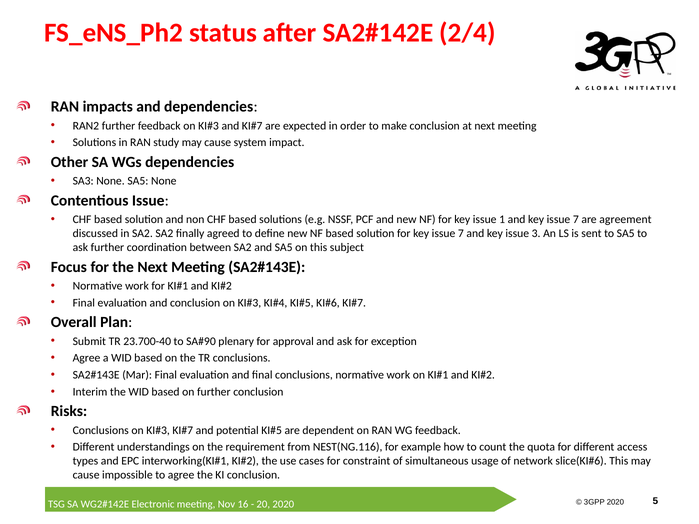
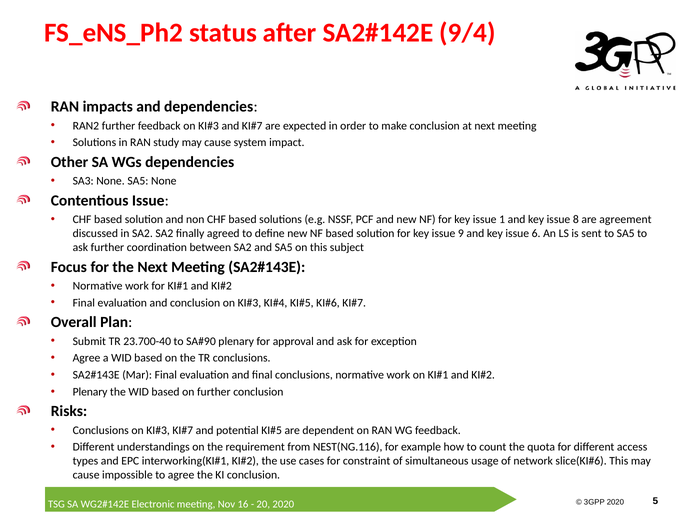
2/4: 2/4 -> 9/4 (467, 33)
and key issue 7: 7 -> 8 (576, 220)
for key issue 7: 7 -> 9 (461, 234)
3: 3 -> 6 (536, 234)
Interim: Interim -> Plenary (90, 392)
